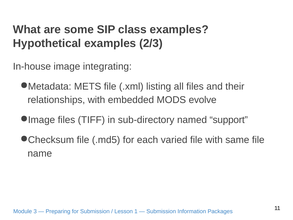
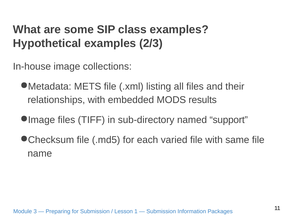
integrating: integrating -> collections (107, 66)
evolve: evolve -> results (203, 100)
